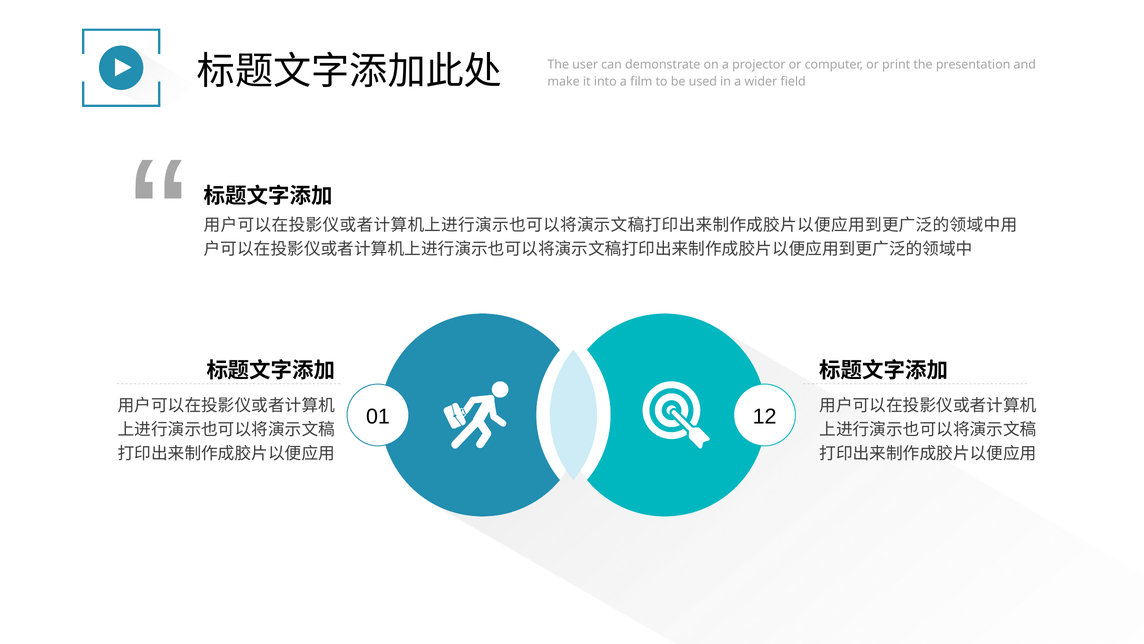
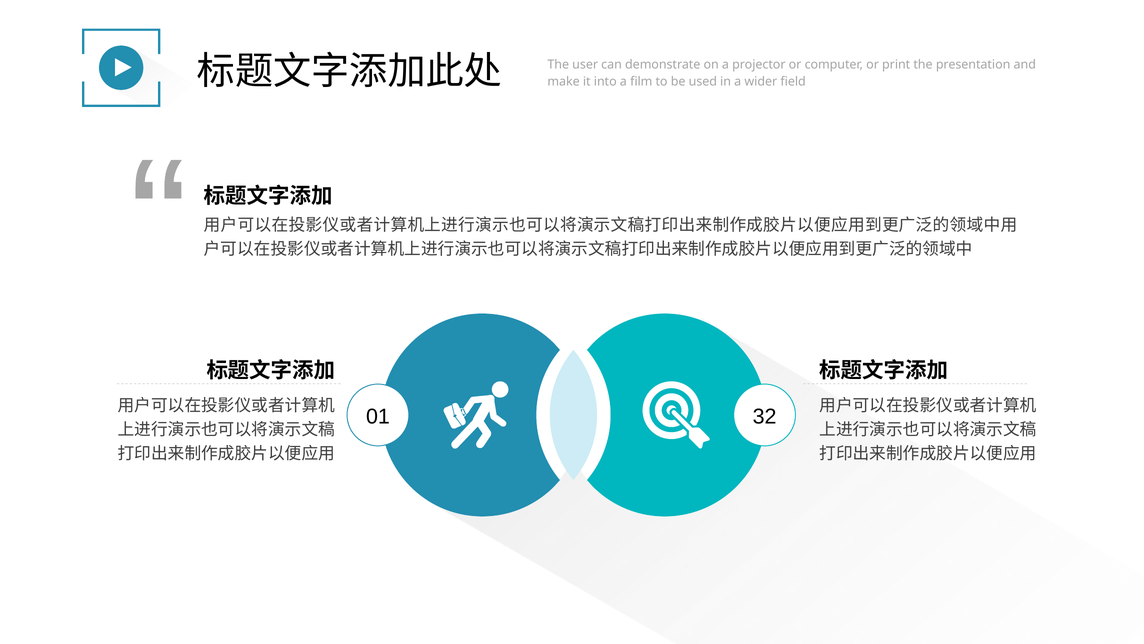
12: 12 -> 32 (765, 416)
